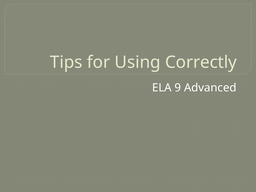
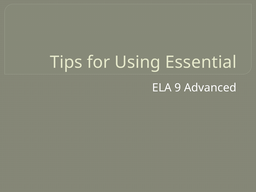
Correctly: Correctly -> Essential (201, 62)
